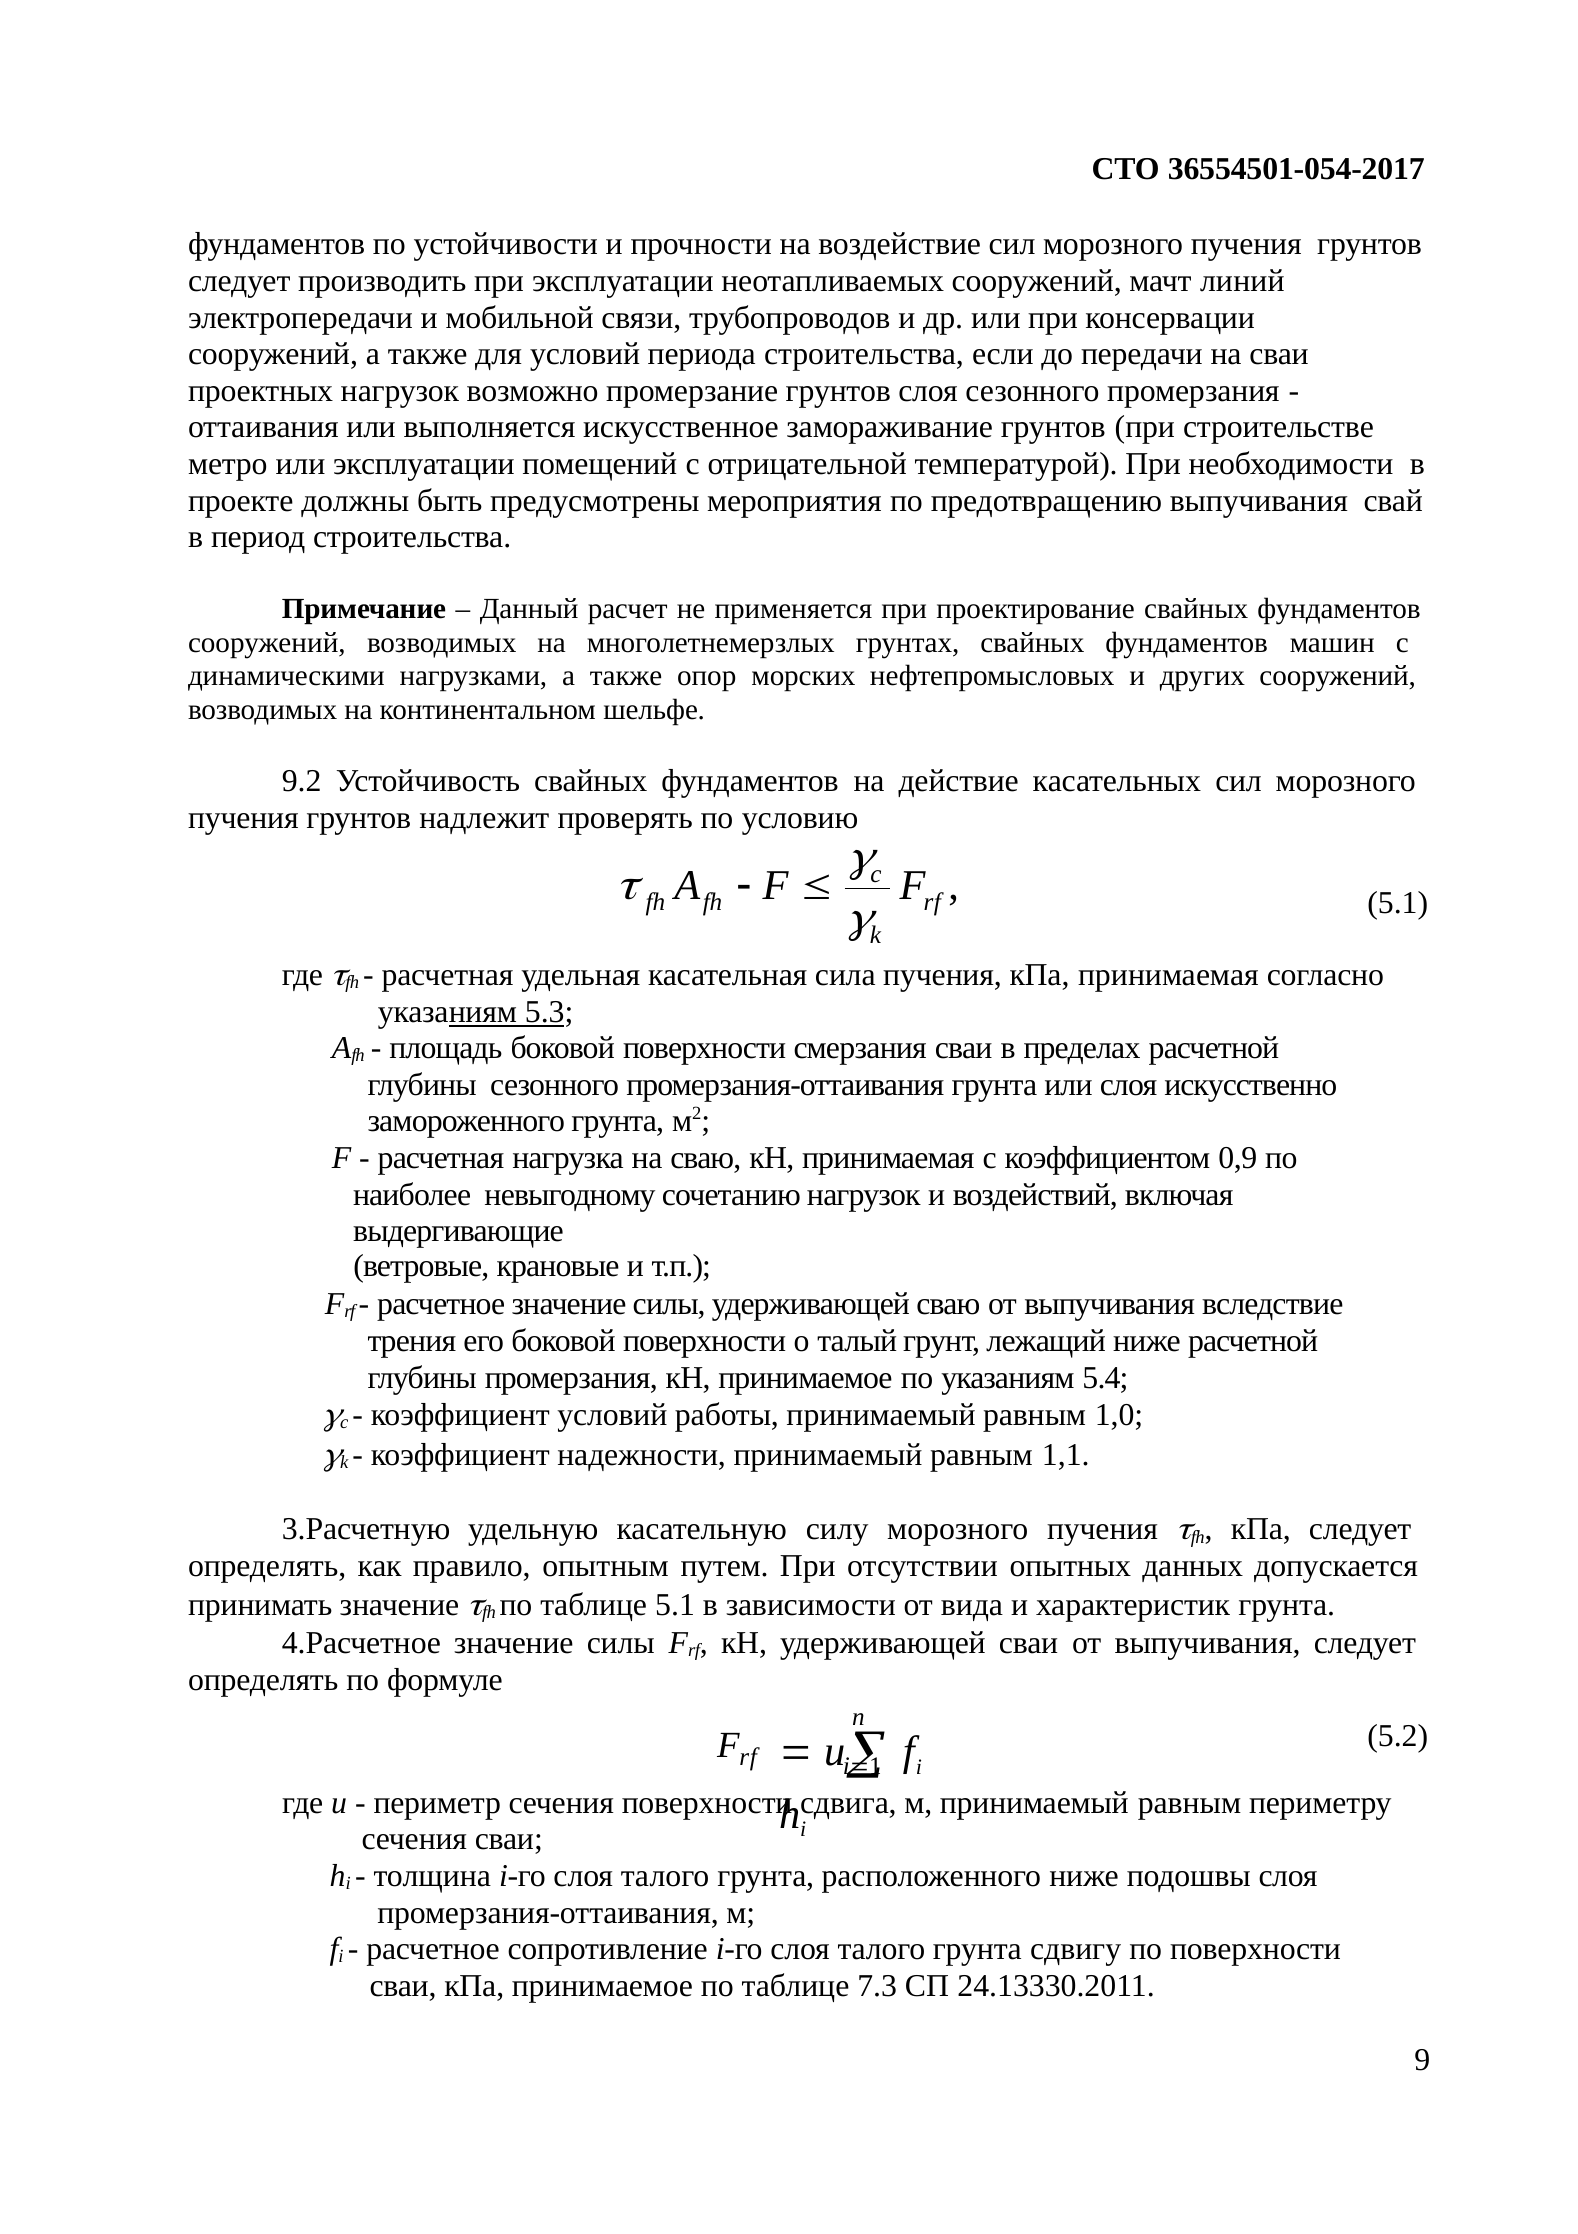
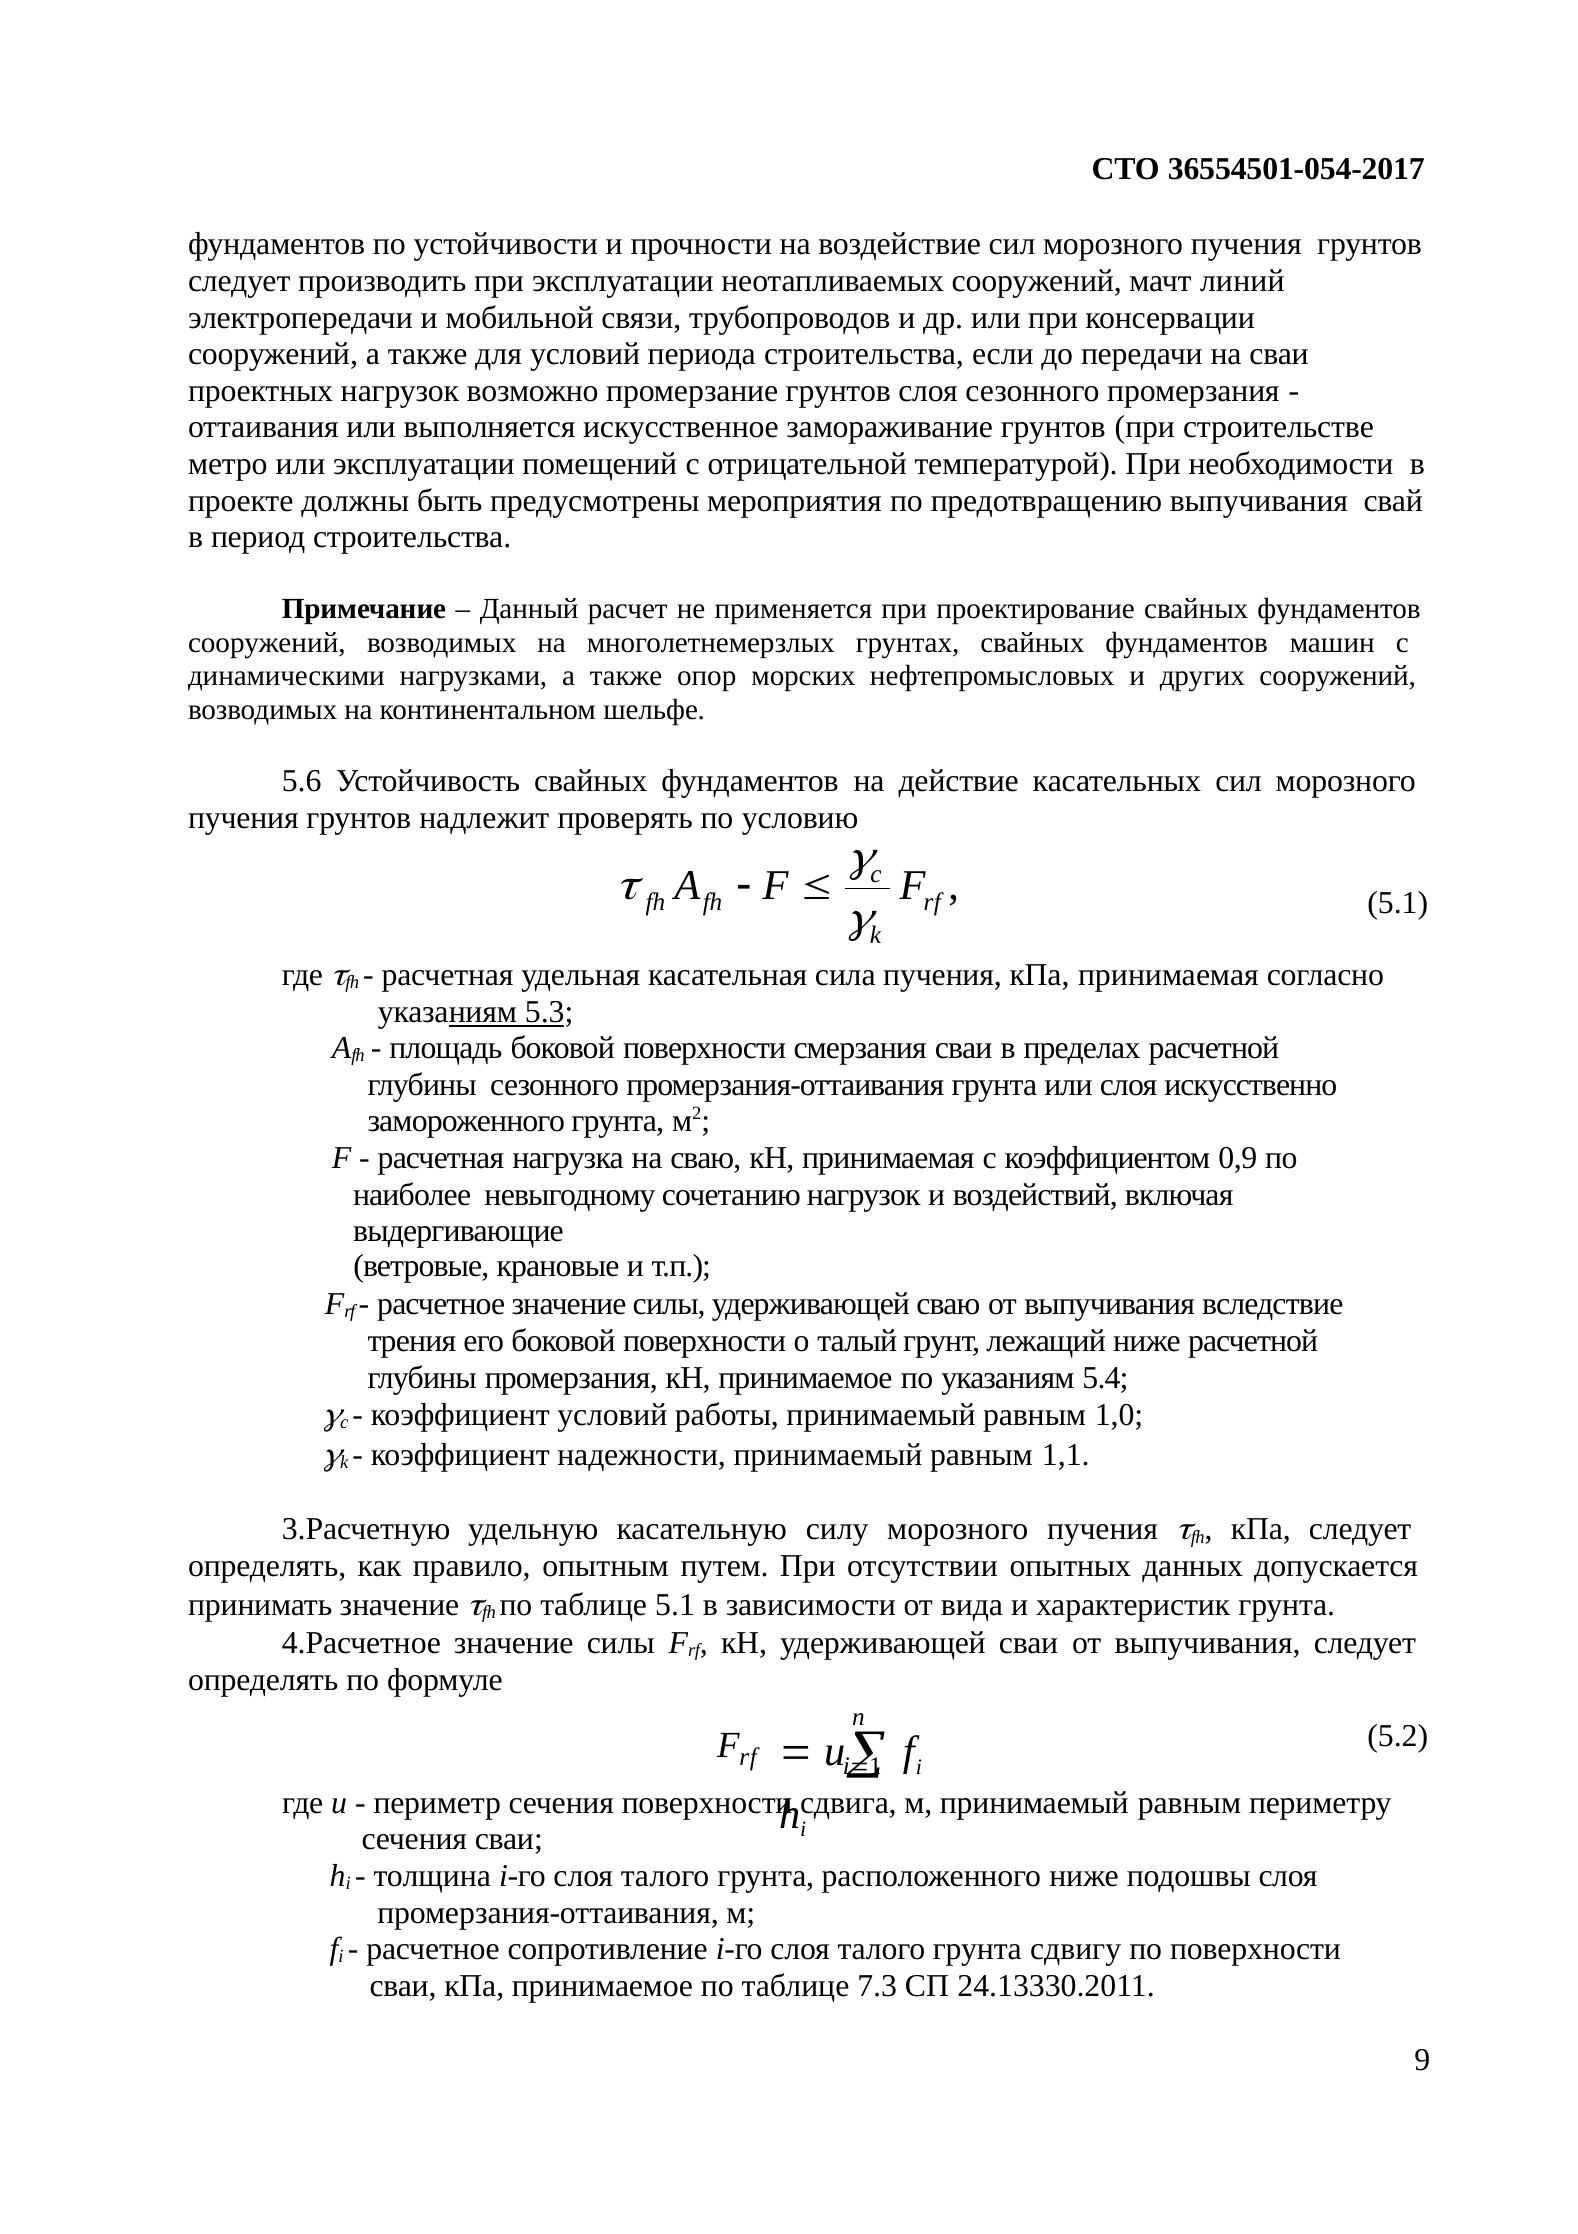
9.2: 9.2 -> 5.6 (302, 781)
